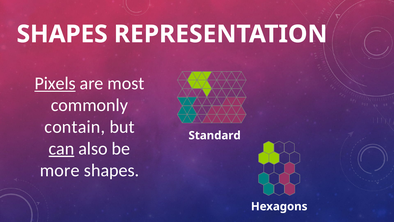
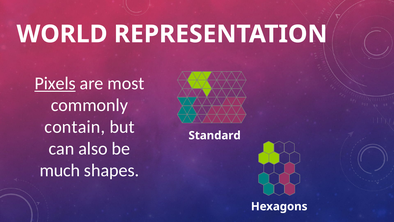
SHAPES: SHAPES -> WORLD (62, 34)
can underline: present -> none (61, 148)
more: more -> much (60, 170)
